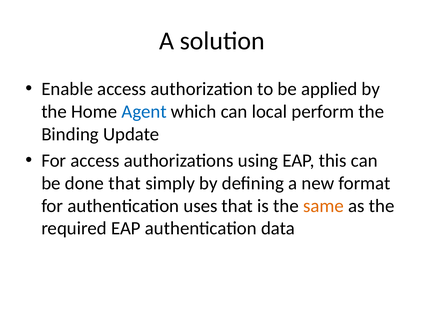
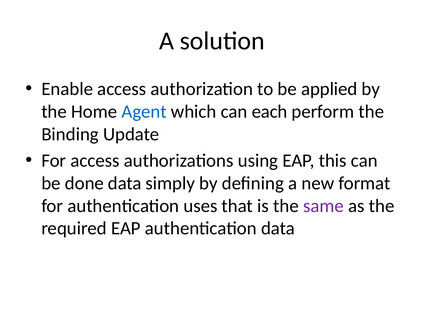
local: local -> each (270, 112)
done that: that -> data (125, 183)
same colour: orange -> purple (323, 206)
